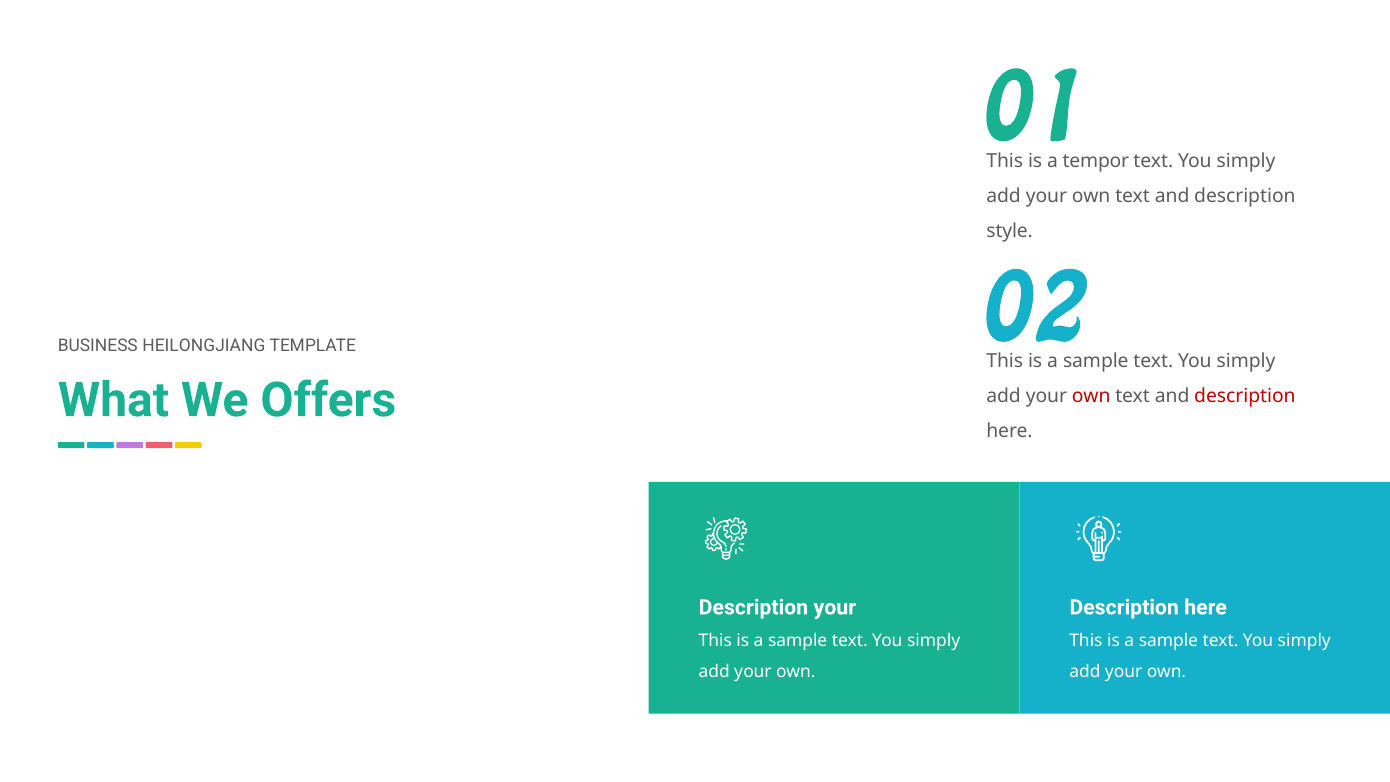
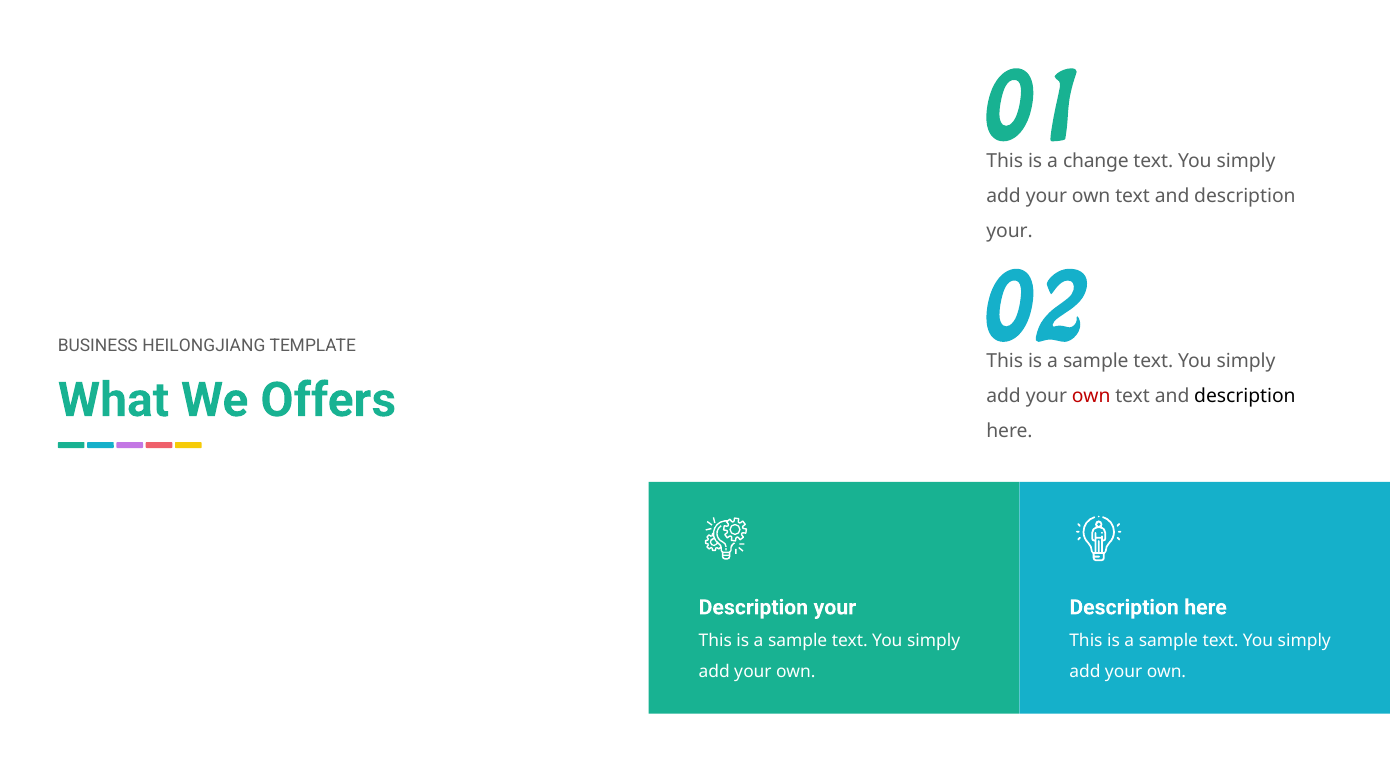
tempor: tempor -> change (1096, 161)
style: style -> your (1010, 231)
description colour: red -> black (1245, 396)
